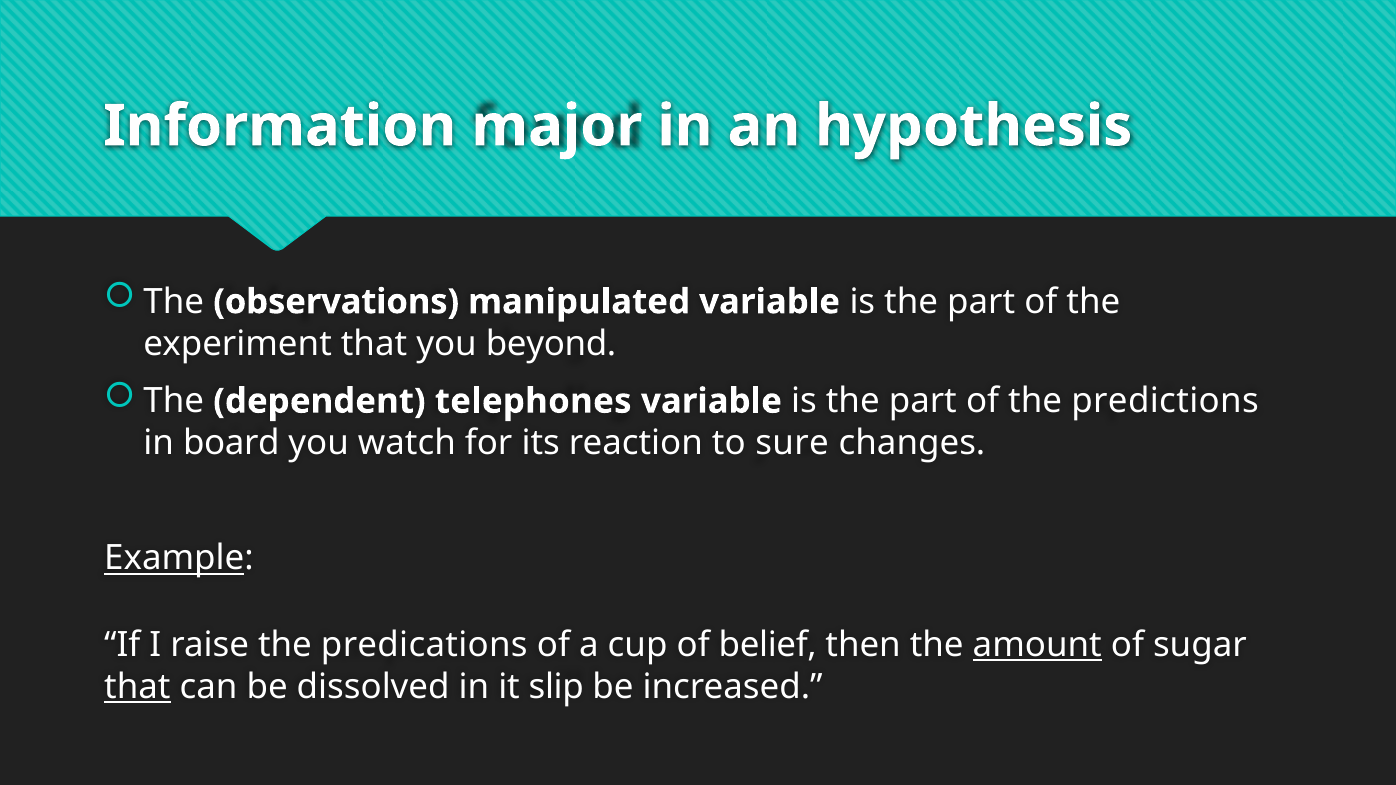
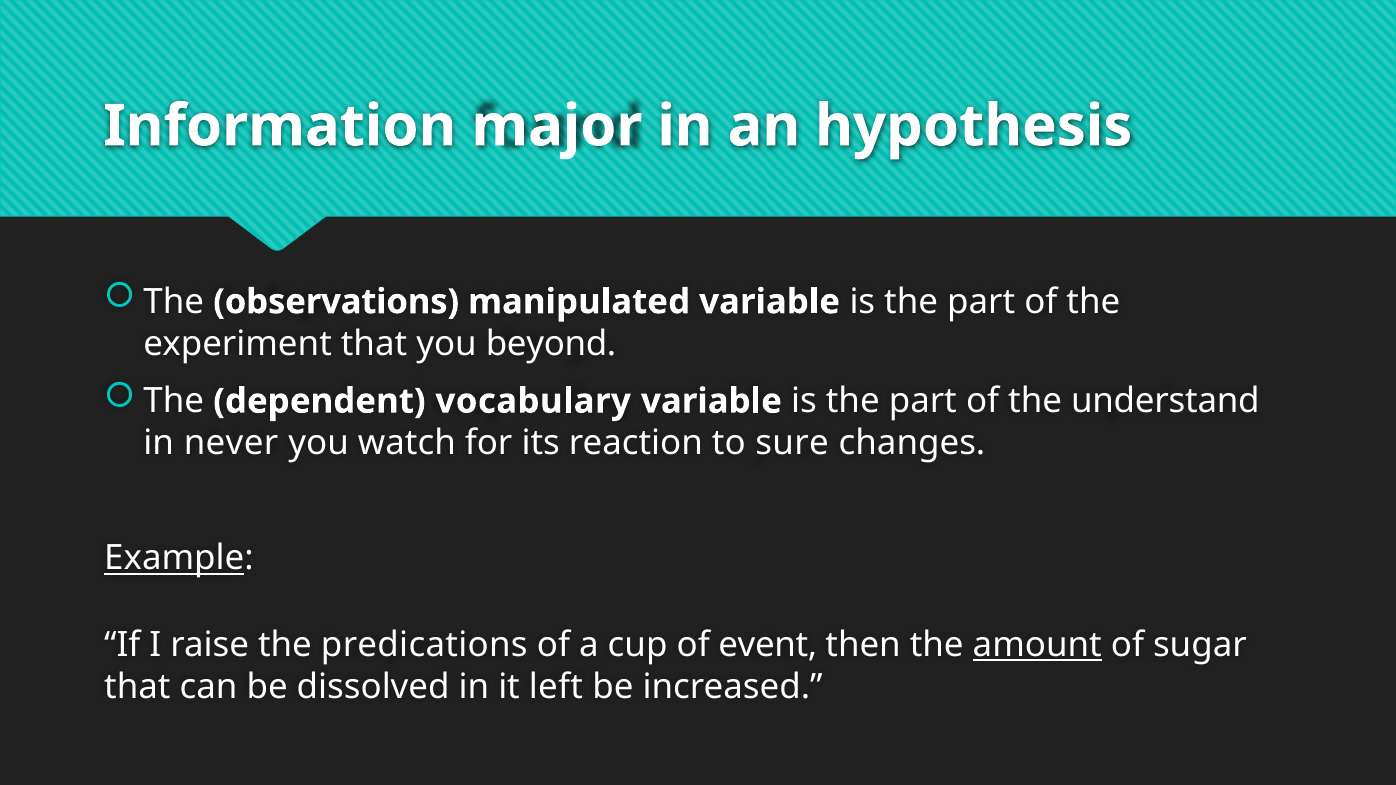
telephones: telephones -> vocabulary (533, 401)
predictions: predictions -> understand (1165, 401)
board: board -> never (231, 443)
belief: belief -> event (768, 645)
that underline: present -> none (137, 687)
slip: slip -> left (556, 687)
